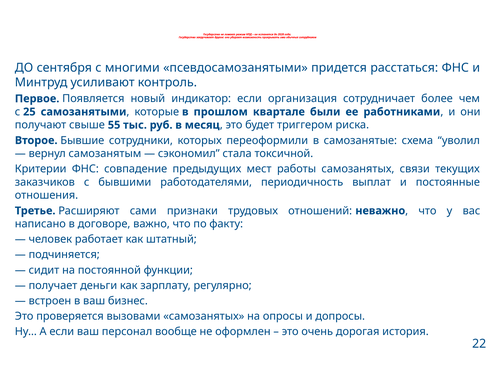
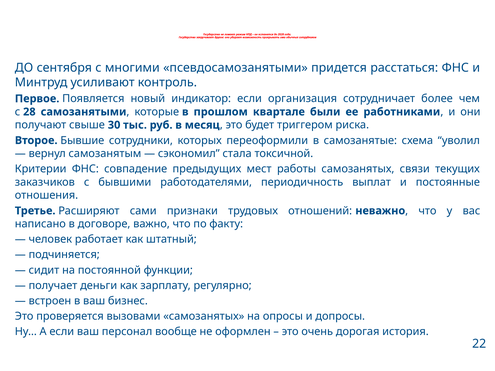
25: 25 -> 28 (29, 112)
55: 55 -> 30 (114, 125)
